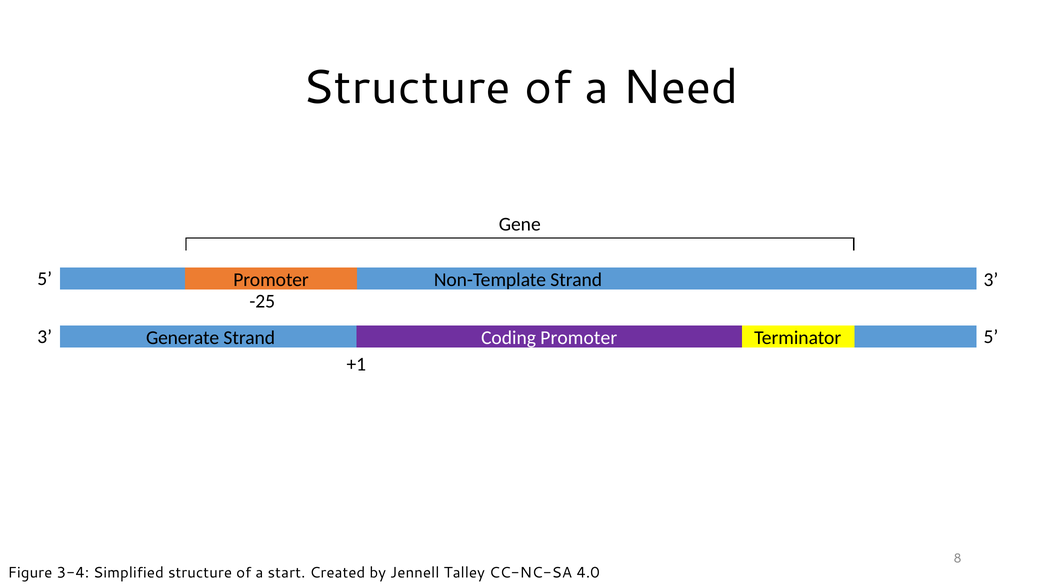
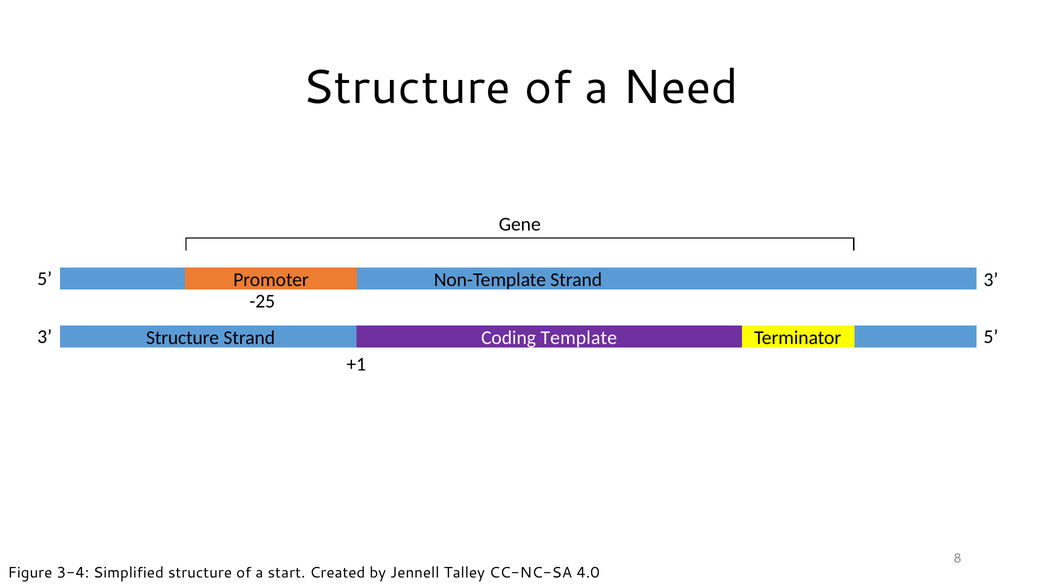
Generate: Generate -> Structure (183, 338)
Coding Promoter: Promoter -> Template (579, 338)
